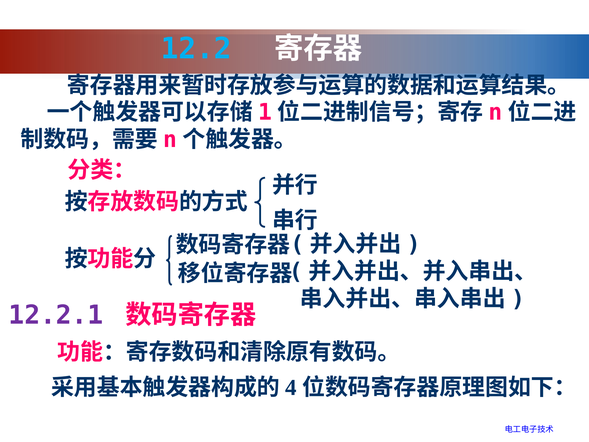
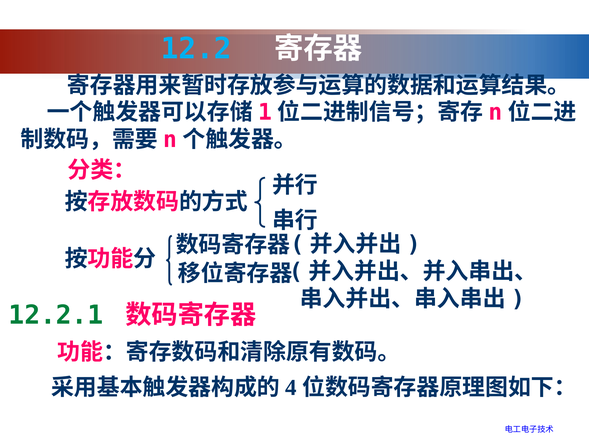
12.2.1 colour: purple -> green (56, 315)
